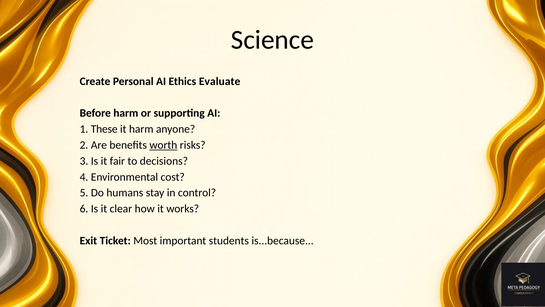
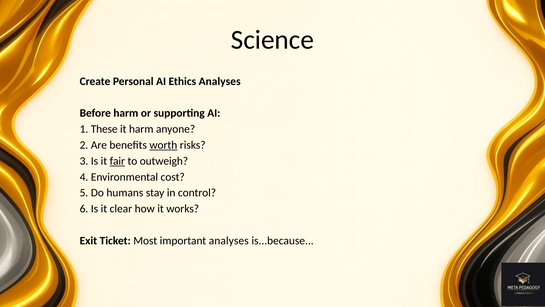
Ethics Evaluate: Evaluate -> Analyses (220, 81)
fair underline: none -> present (117, 161)
decisions: decisions -> outweigh (164, 161)
important students: students -> analyses (229, 240)
